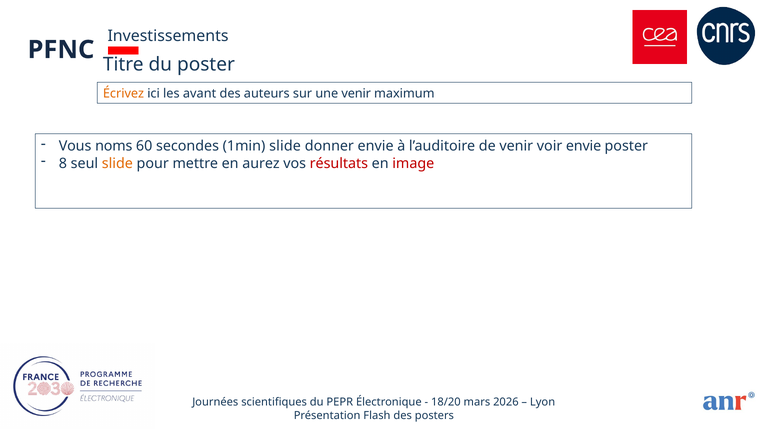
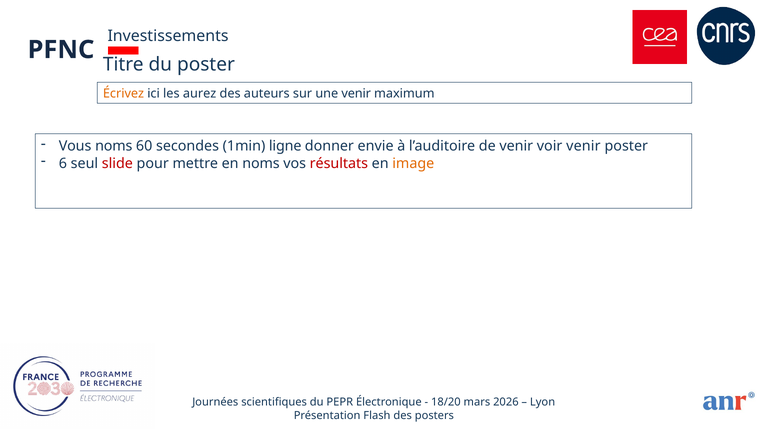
avant: avant -> aurez (200, 94)
1min slide: slide -> ligne (285, 146)
voir envie: envie -> venir (583, 146)
8: 8 -> 6 (63, 163)
slide colour: orange -> red (117, 163)
en aurez: aurez -> noms (261, 163)
image colour: red -> orange (413, 163)
